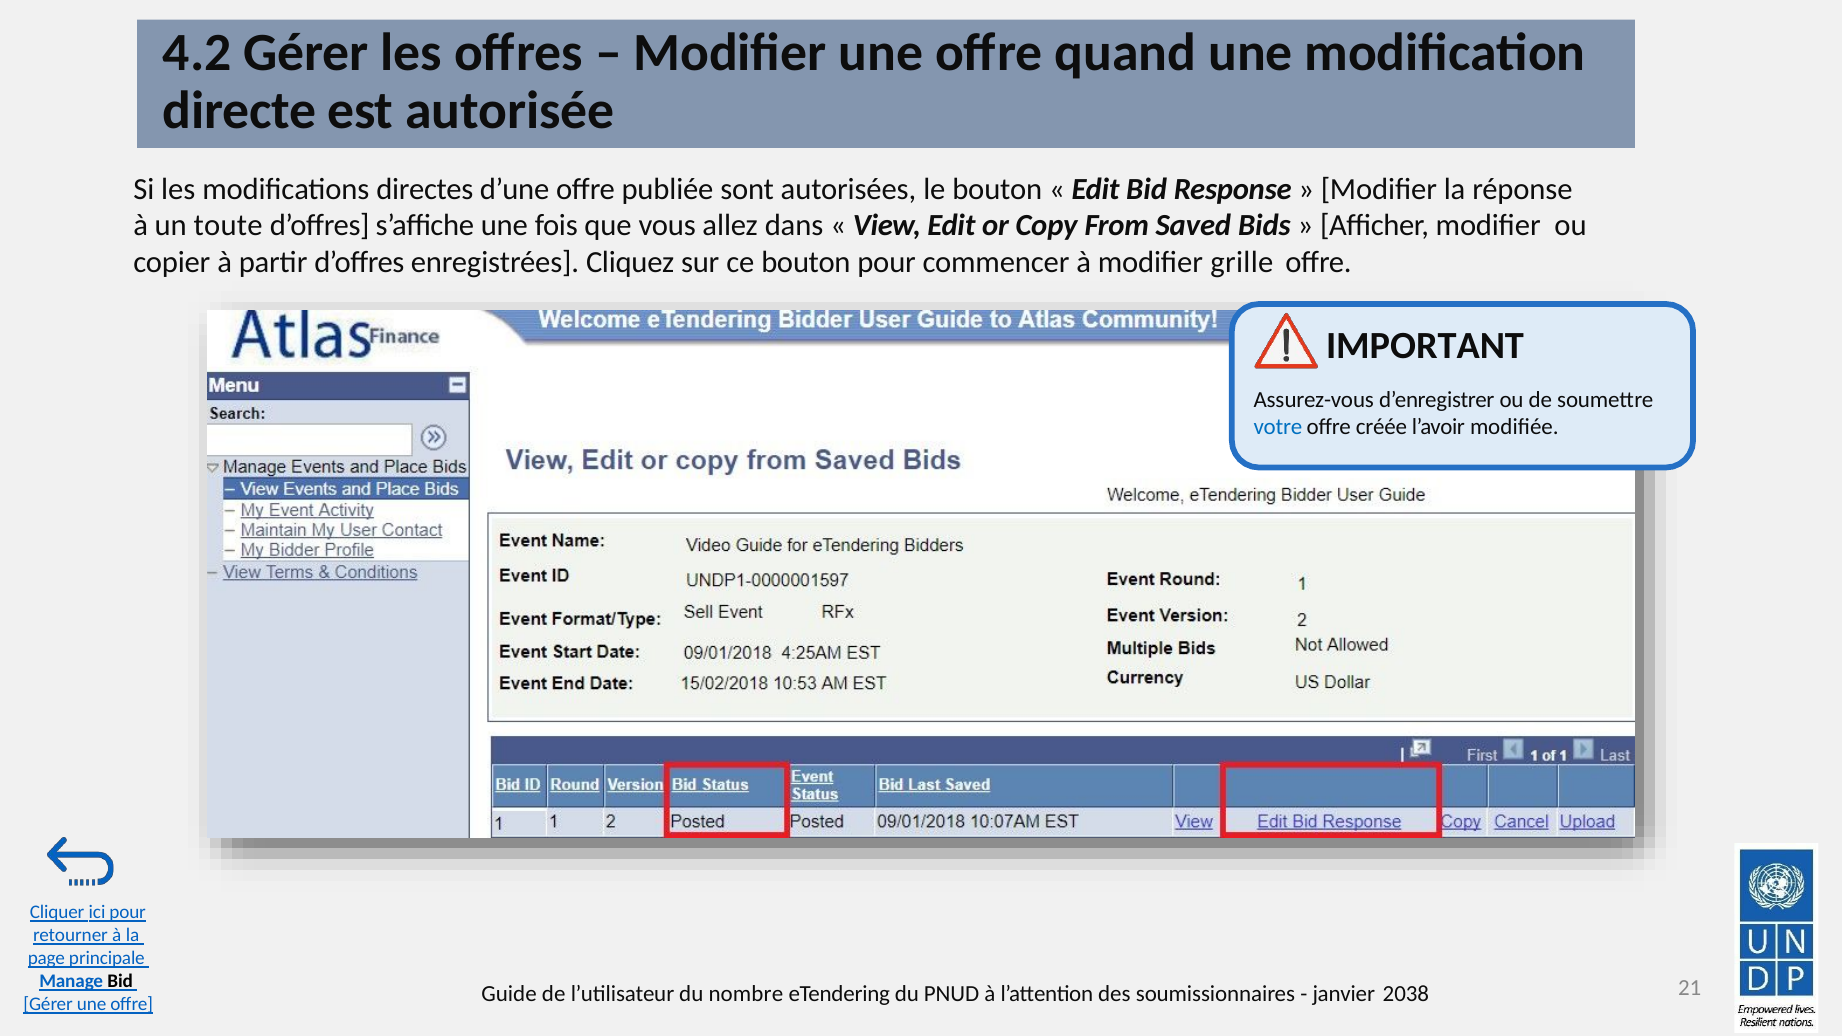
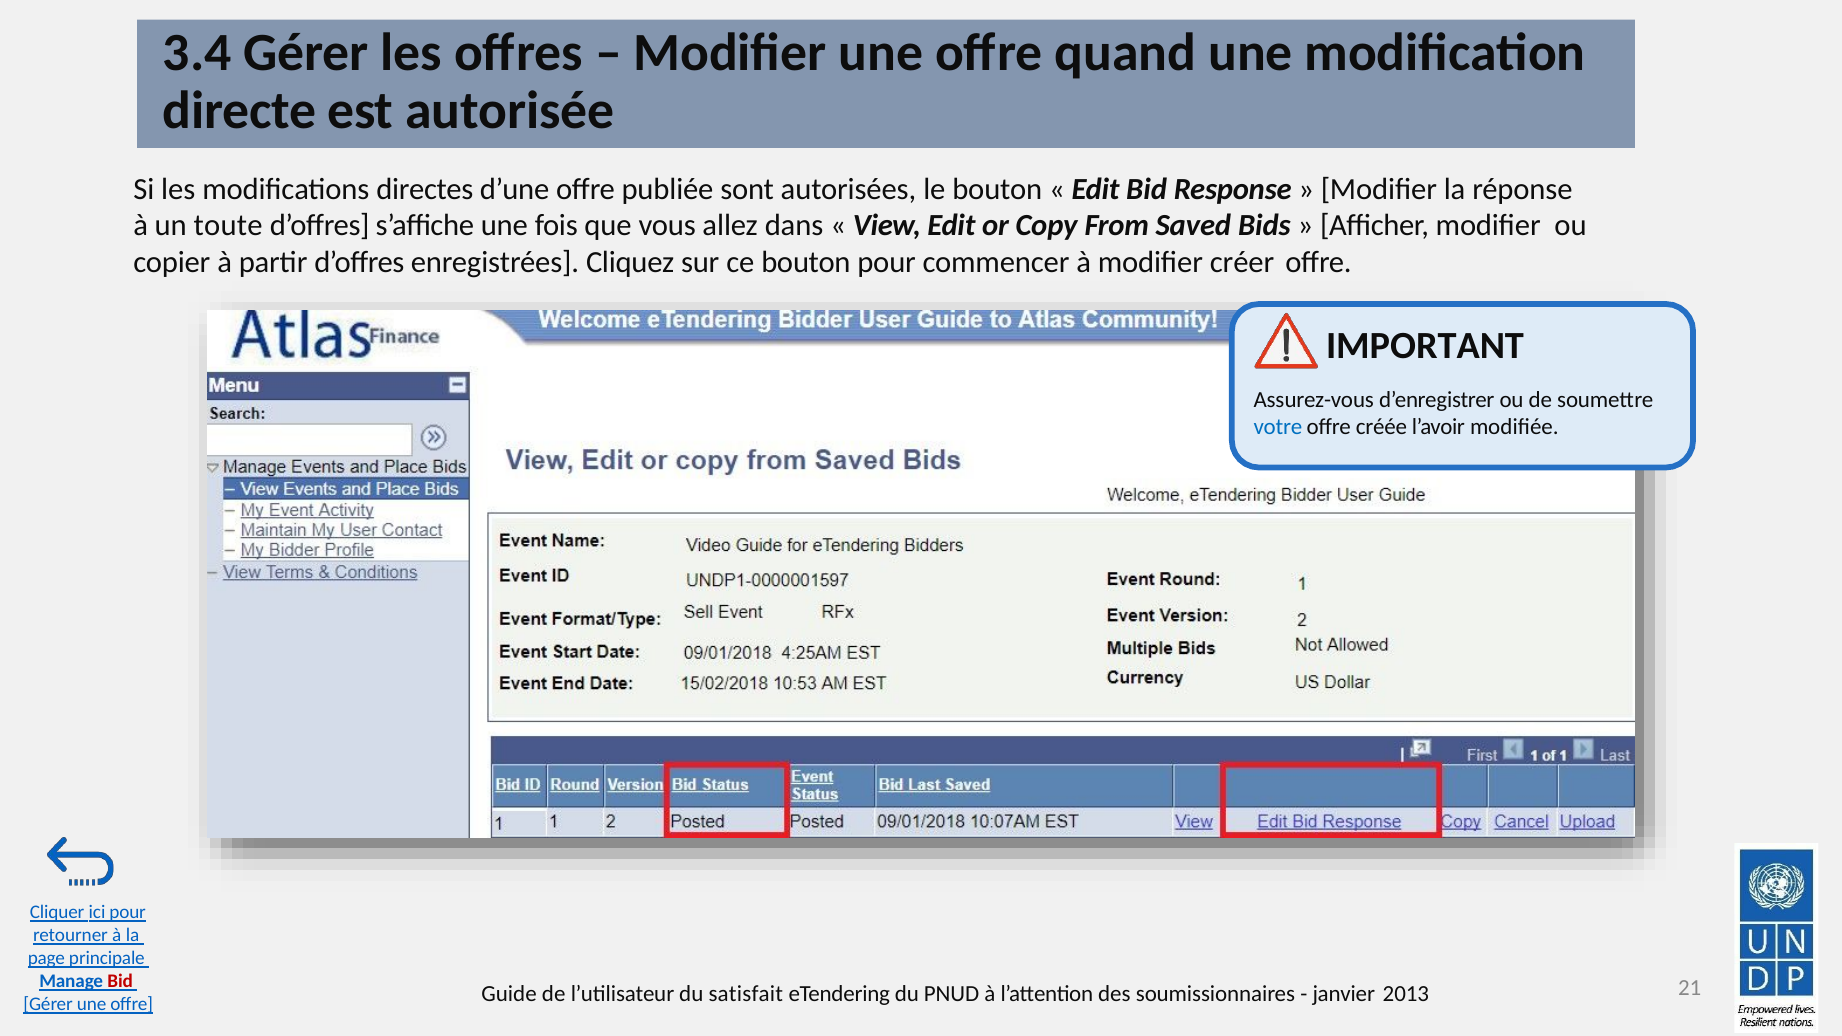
4.2: 4.2 -> 3.4 (197, 53)
grille: grille -> créer (1242, 263)
Bid colour: black -> red (120, 982)
nombre: nombre -> satisfait (746, 994)
2038: 2038 -> 2013 (1406, 994)
